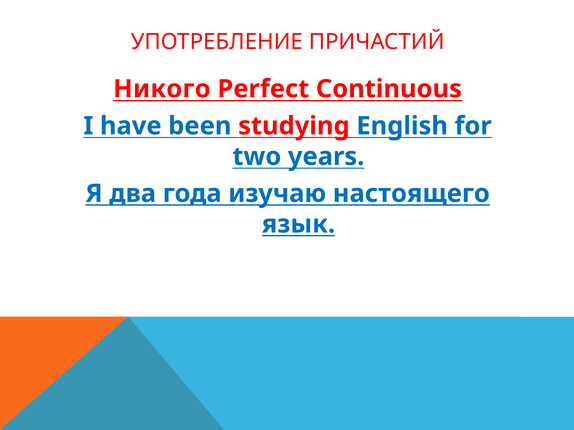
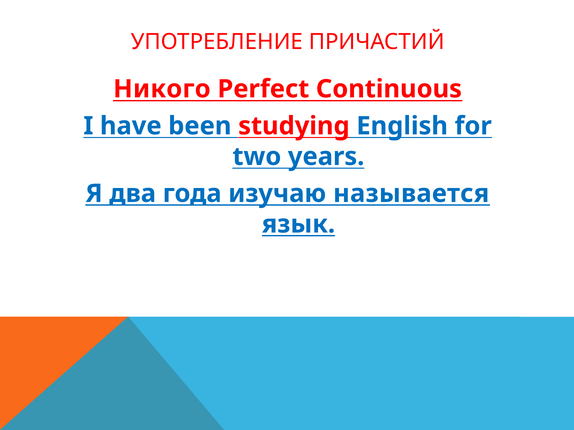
настоящего: настоящего -> называется (411, 194)
